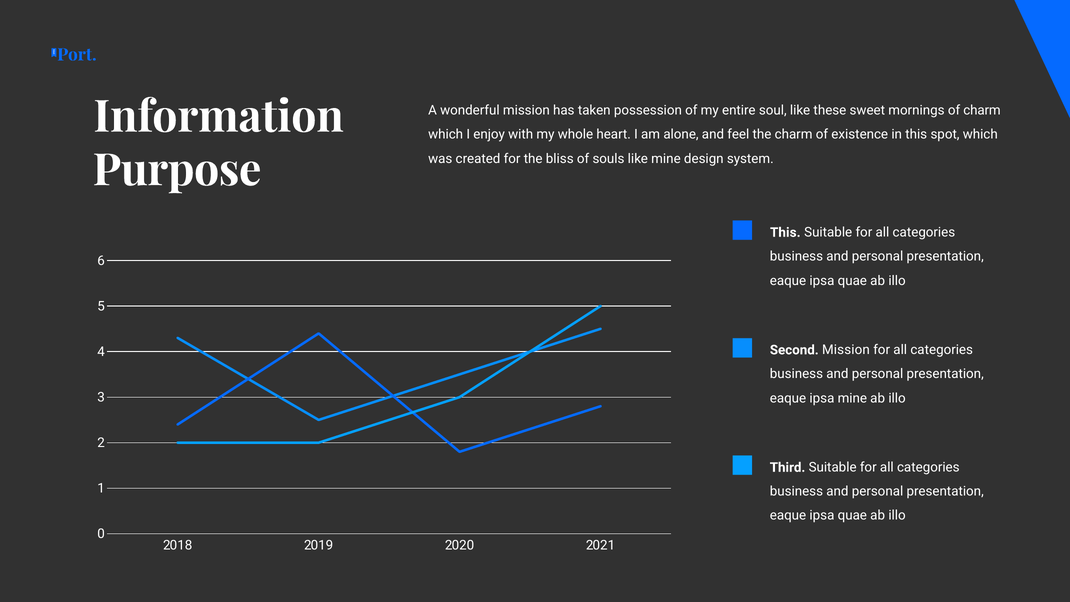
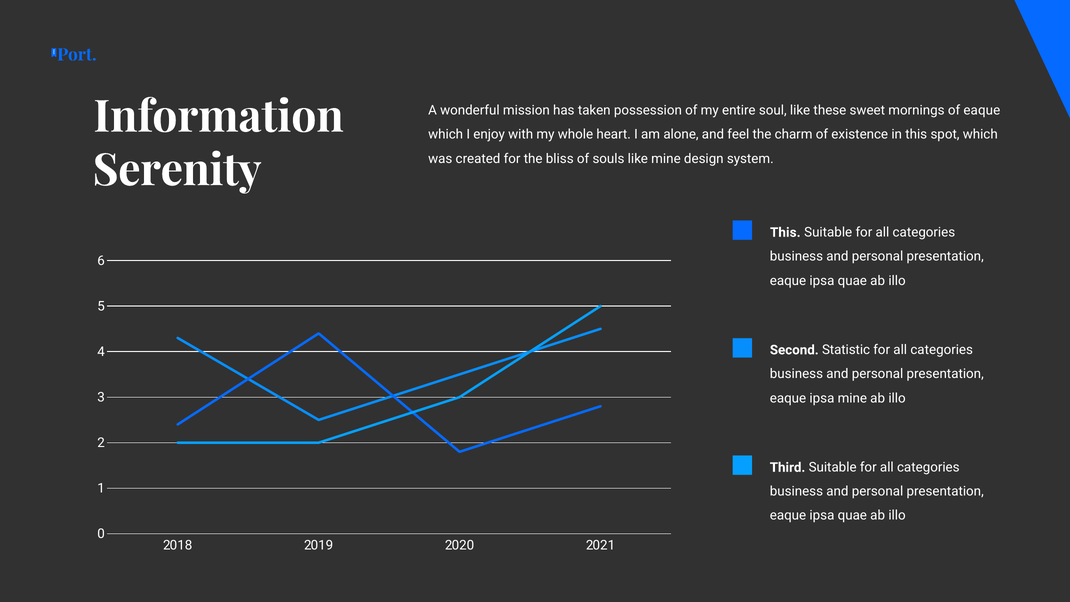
of charm: charm -> eaque (982, 110)
Purpose: Purpose -> Serenity (177, 170)
Second Mission: Mission -> Statistic (846, 350)
